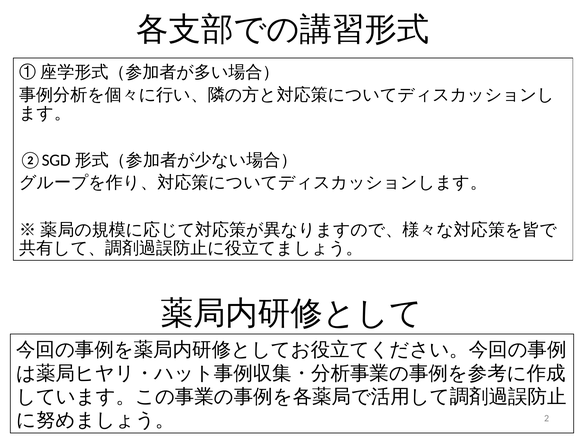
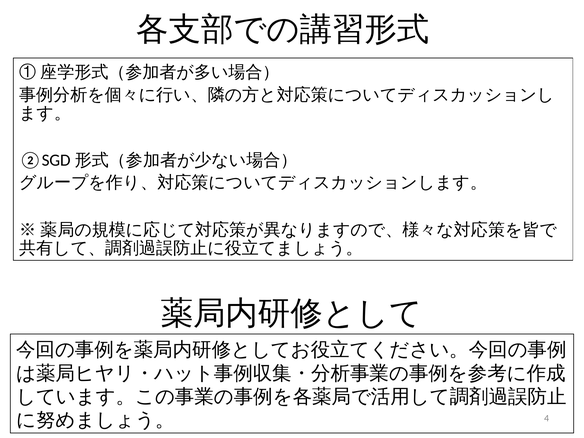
2: 2 -> 4 (547, 418)
